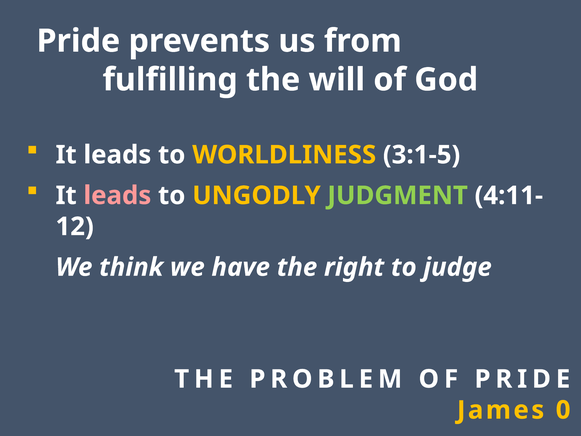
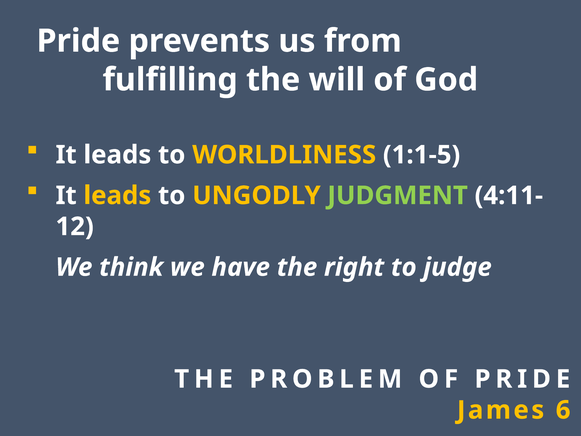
3:1-5: 3:1-5 -> 1:1-5 (422, 155)
leads colour: pink -> yellow (117, 195)
0: 0 -> 6 (563, 410)
